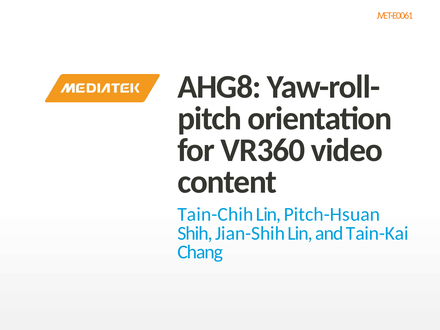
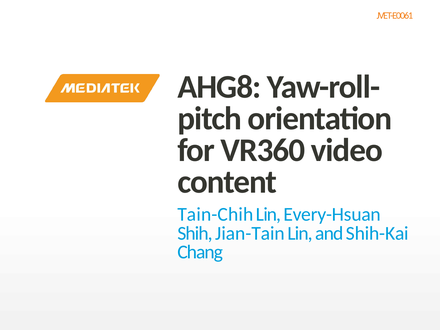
Pitch-Hsuan: Pitch-Hsuan -> Every-Hsuan (332, 214)
Jian-Shih: Jian-Shih -> Jian-Tain (250, 233)
Tain-Kai: Tain-Kai -> Shih-Kai (377, 233)
